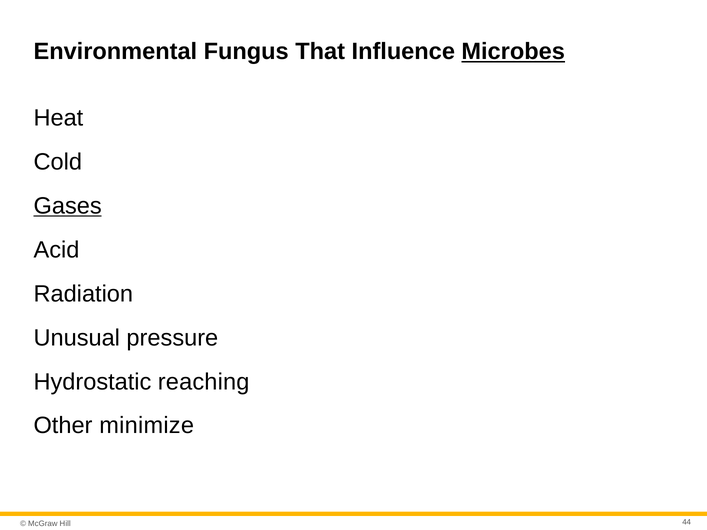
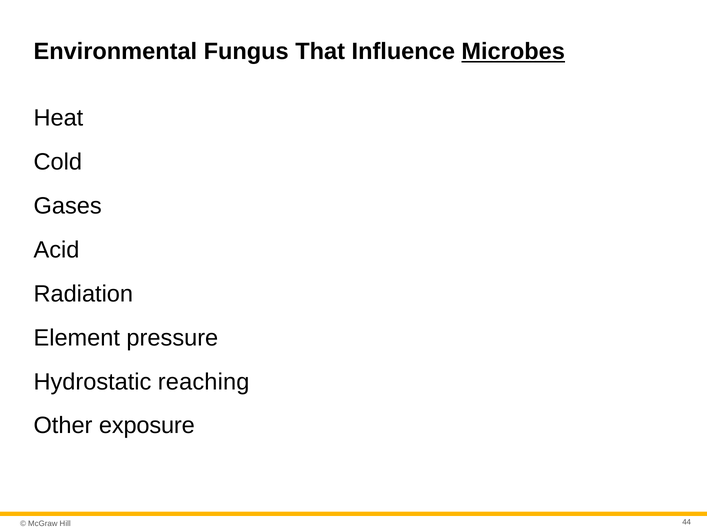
Gases underline: present -> none (68, 206)
Unusual: Unusual -> Element (77, 338)
minimize: minimize -> exposure (147, 426)
